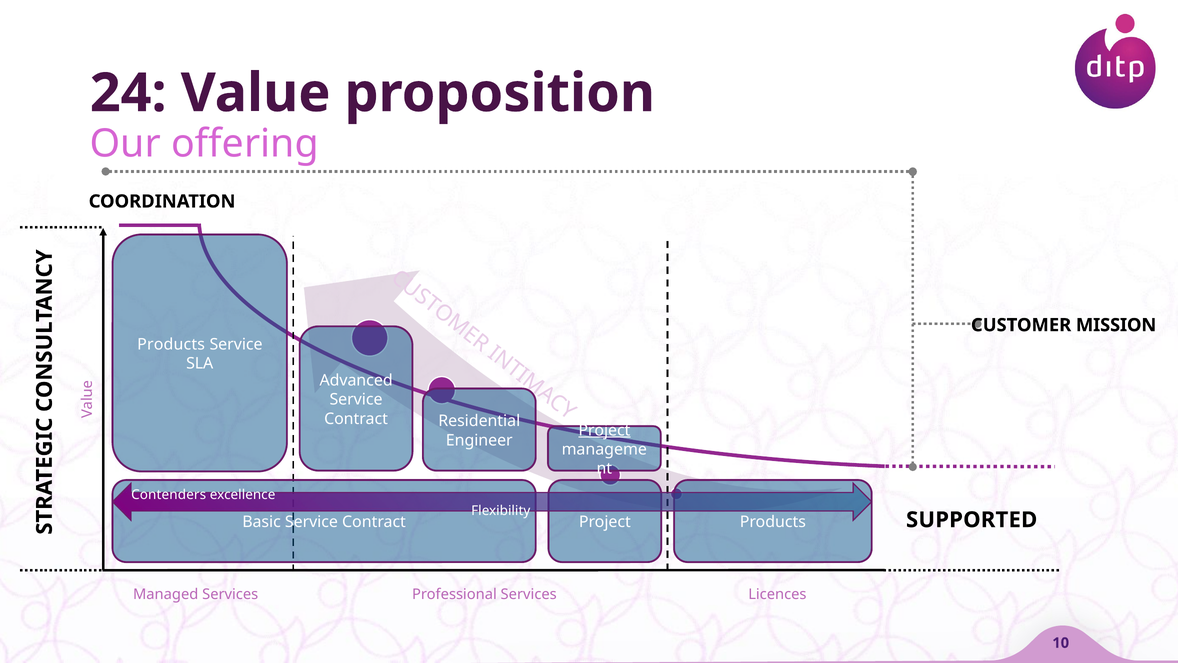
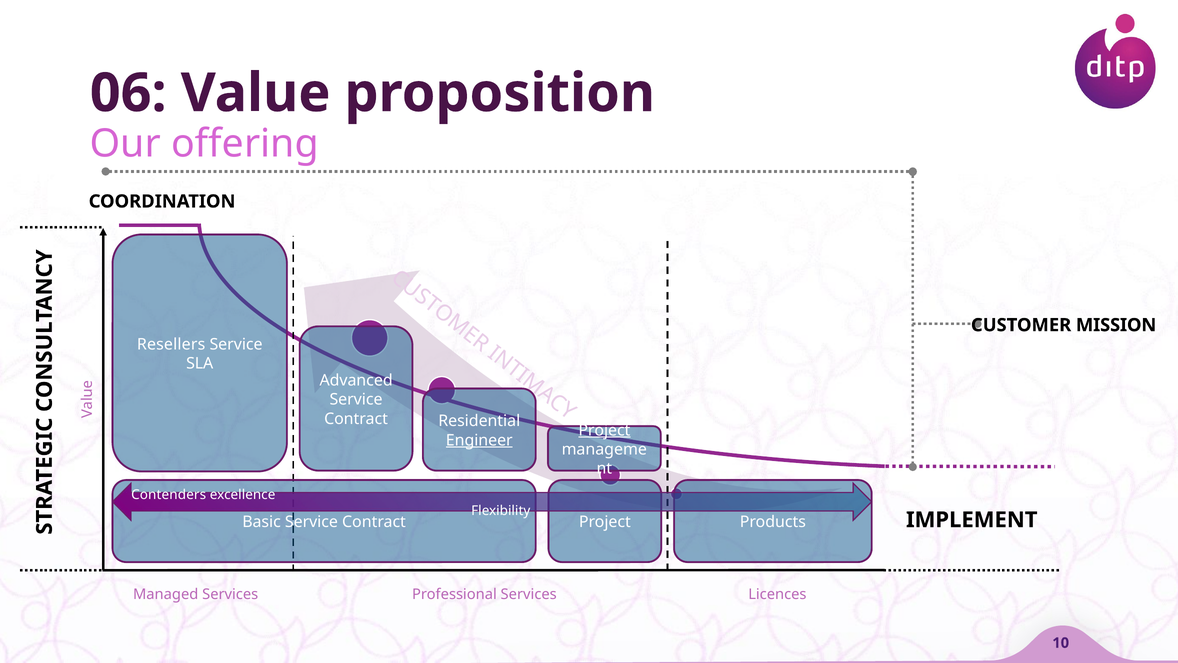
24: 24 -> 06 (128, 93)
Products: Products -> Resellers (171, 344)
Engineer underline: none -> present (479, 440)
SUPPORTED: SUPPORTED -> IMPLEMENT (972, 520)
